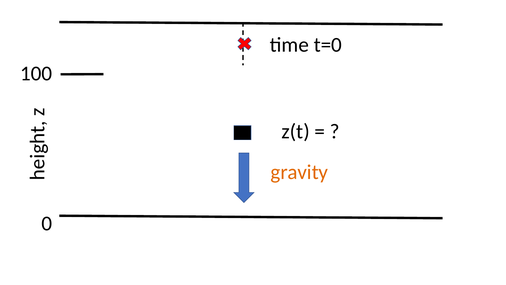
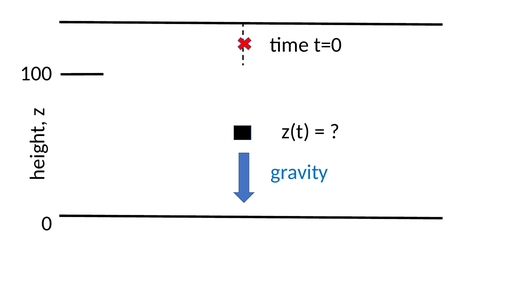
gravity colour: orange -> blue (299, 172)
